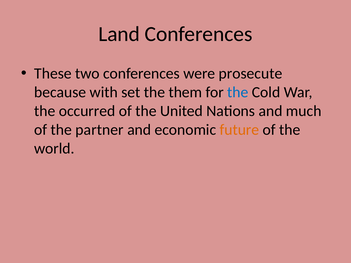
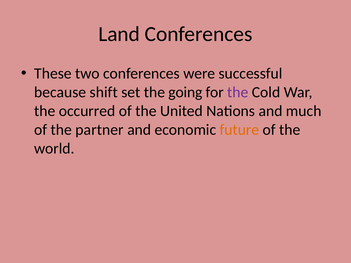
prosecute: prosecute -> successful (251, 74)
with: with -> shift (104, 92)
them: them -> going (185, 92)
the colour: blue -> purple (238, 92)
